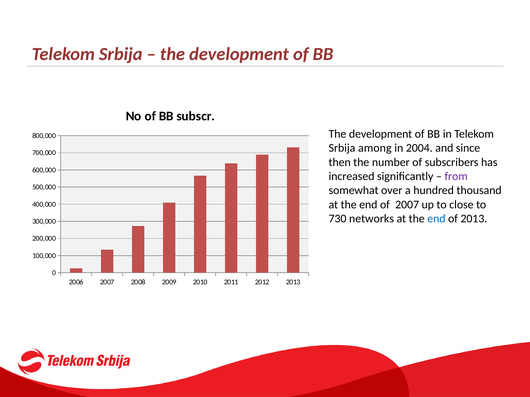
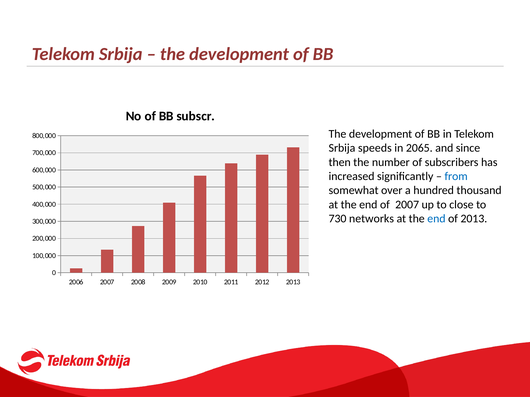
among: among -> speeds (375, 148)
2004: 2004 -> 2065 (419, 148)
from colour: purple -> blue (456, 177)
